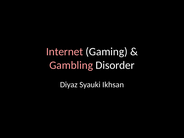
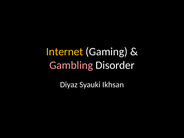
Internet colour: pink -> yellow (65, 52)
